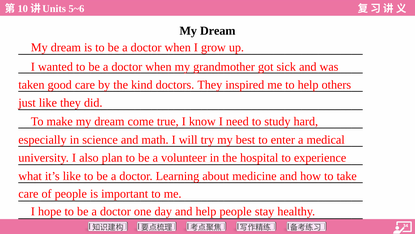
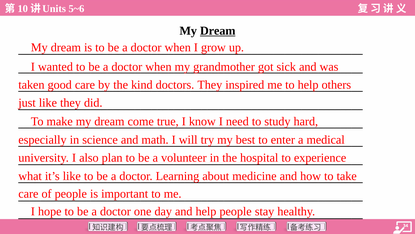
Dream underline: none -> present (218, 31)
